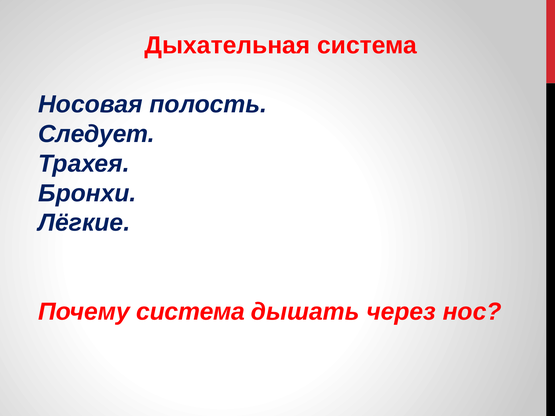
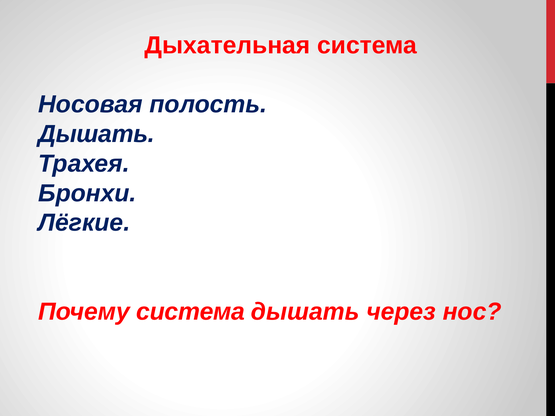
Следует: Следует -> Дышать (96, 134)
